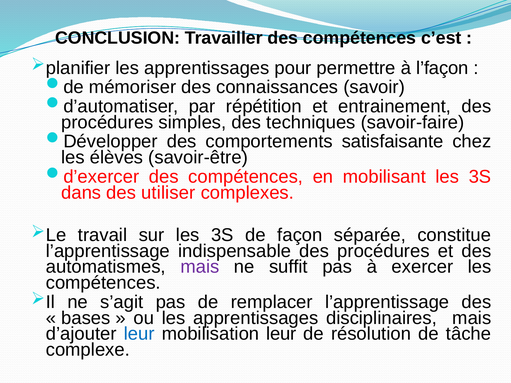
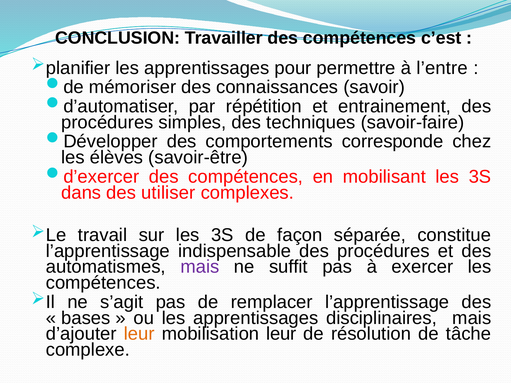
l’façon: l’façon -> l’entre (442, 68)
satisfaisante: satisfaisante -> corresponde (393, 142)
leur colour: blue -> orange (139, 334)
